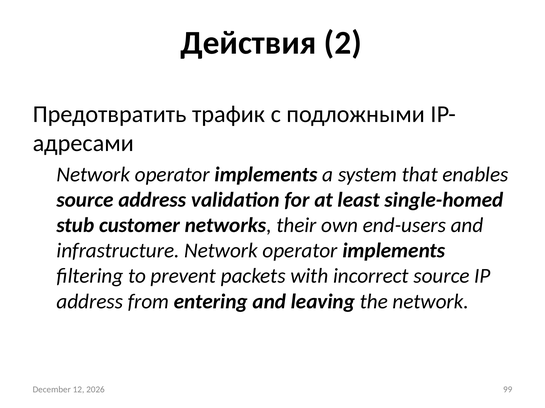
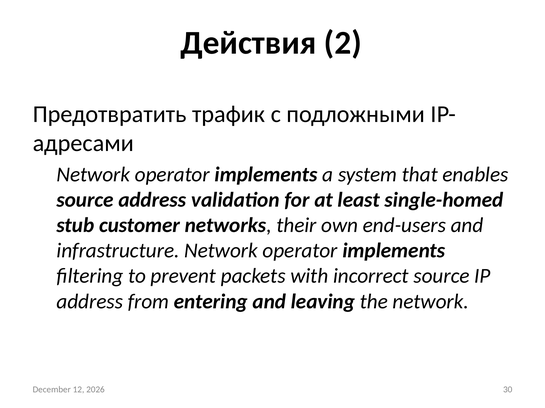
99: 99 -> 30 (508, 390)
